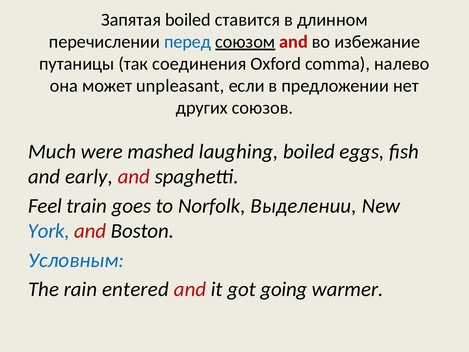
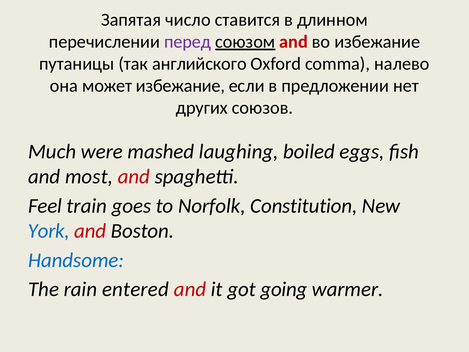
Запятая boiled: boiled -> число (188, 20)
перед colour: blue -> purple (188, 42)
соединения: соединения -> английского (199, 64)
может unpleasant: unpleasant -> избежание (180, 86)
early: early -> most (89, 177)
Выделении: Выделении -> Constitution (304, 206)
Условным: Условным -> Handsome (76, 260)
